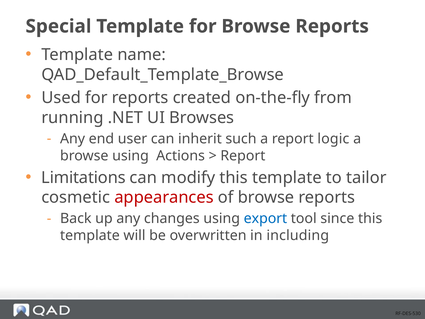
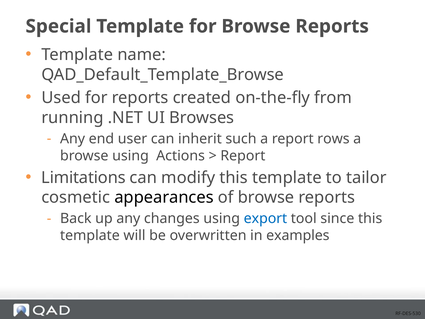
logic: logic -> rows (333, 139)
appearances colour: red -> black (164, 197)
including: including -> examples (298, 235)
